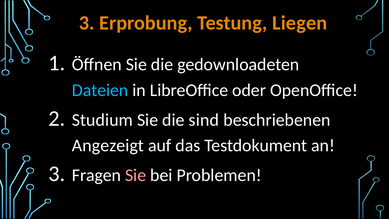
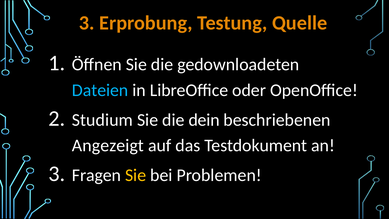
Liegen: Liegen -> Quelle (300, 23)
sind: sind -> dein (204, 120)
Sie colour: pink -> yellow (136, 175)
